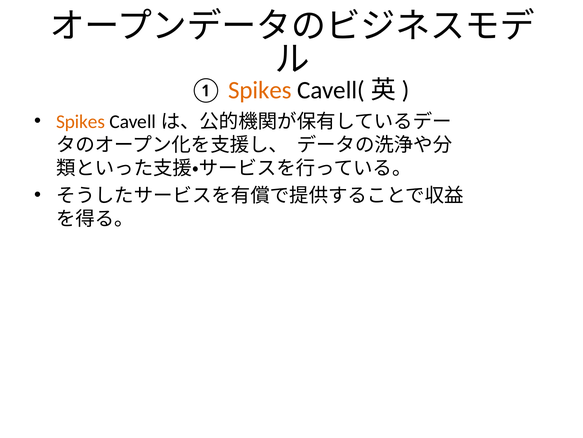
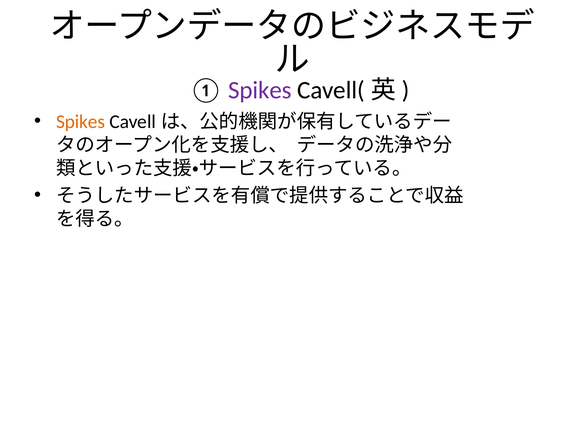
Spikes colour: orange -> purple (260, 90)
